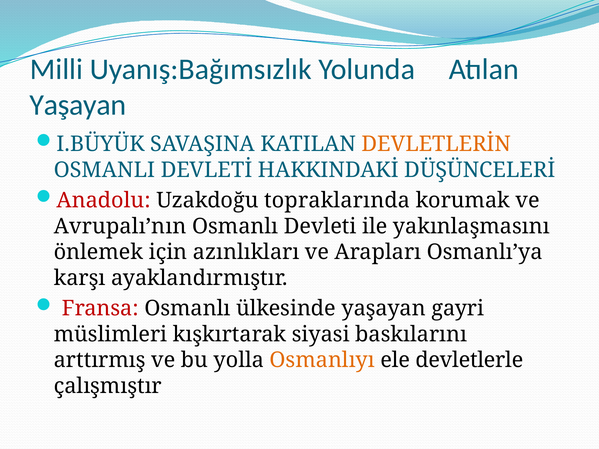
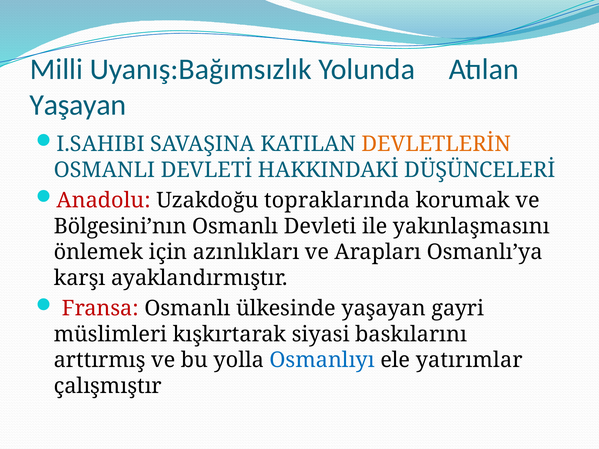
I.BÜYÜK: I.BÜYÜK -> I.SAHIBI (101, 144)
Avrupalı’nın: Avrupalı’nın -> Bölgesini’nın (120, 226)
Osmanlıyı colour: orange -> blue (322, 360)
devletlerle: devletlerle -> yatırımlar (469, 360)
